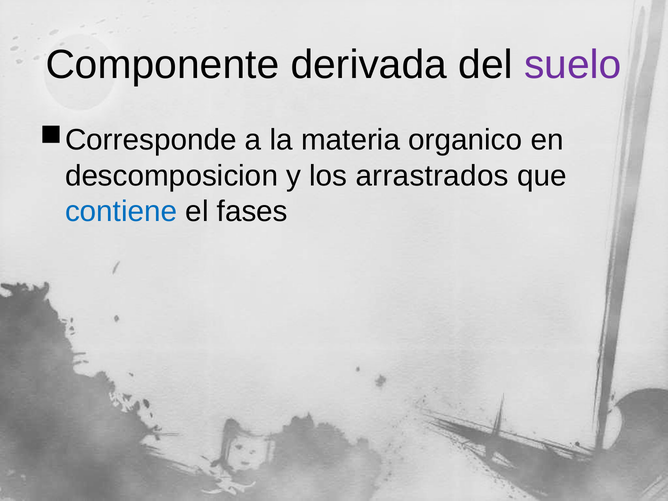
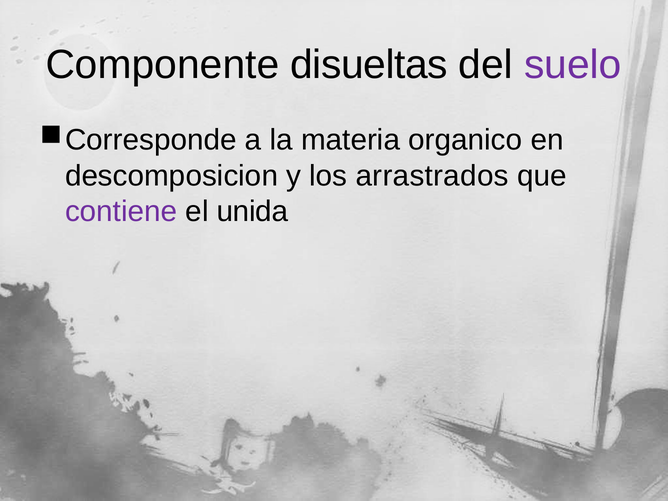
derivada: derivada -> disueltas (369, 65)
contiene colour: blue -> purple (121, 211)
fases: fases -> unida (252, 211)
